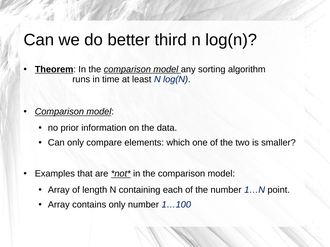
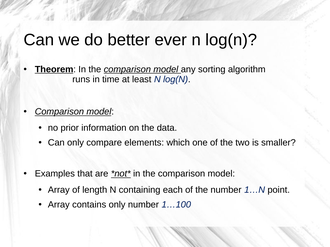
third: third -> ever (171, 40)
